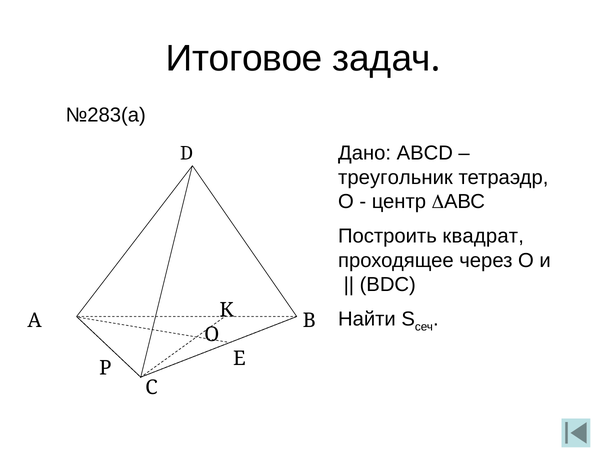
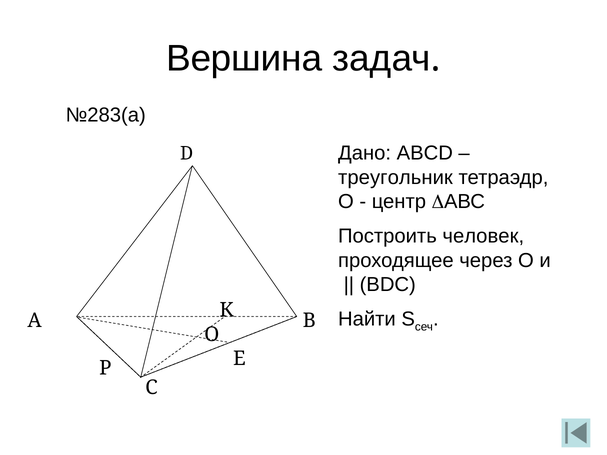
Итоговое: Итоговое -> Вершина (244, 59)
квадрат: квадрат -> человек (483, 236)
